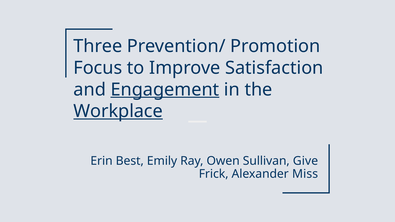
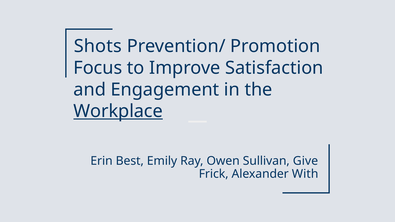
Three: Three -> Shots (98, 46)
Engagement underline: present -> none (165, 90)
Miss: Miss -> With (305, 174)
